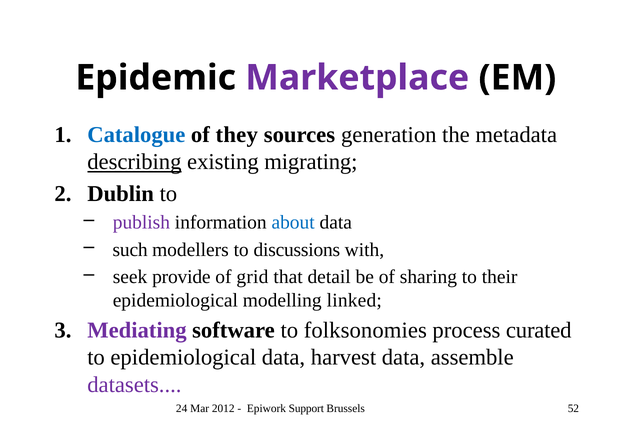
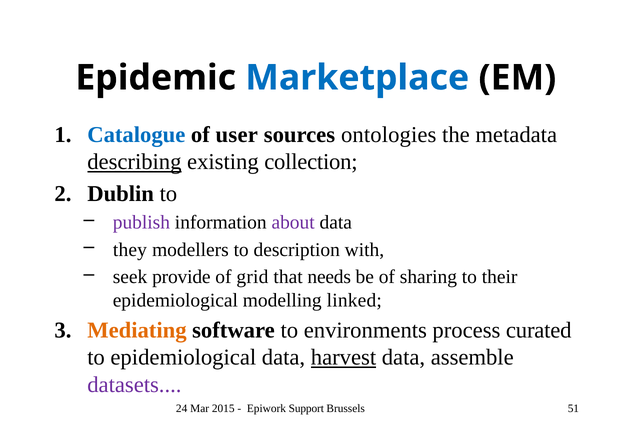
Marketplace colour: purple -> blue (357, 78)
they: they -> user (237, 135)
generation: generation -> ontologies (389, 135)
migrating: migrating -> collection (311, 162)
about colour: blue -> purple (293, 223)
such: such -> they (130, 250)
discussions: discussions -> description (297, 250)
detail: detail -> needs (329, 277)
Mediating colour: purple -> orange (137, 331)
folksonomies: folksonomies -> environments (365, 331)
harvest underline: none -> present (343, 358)
2012: 2012 -> 2015 (223, 409)
52: 52 -> 51 (573, 409)
